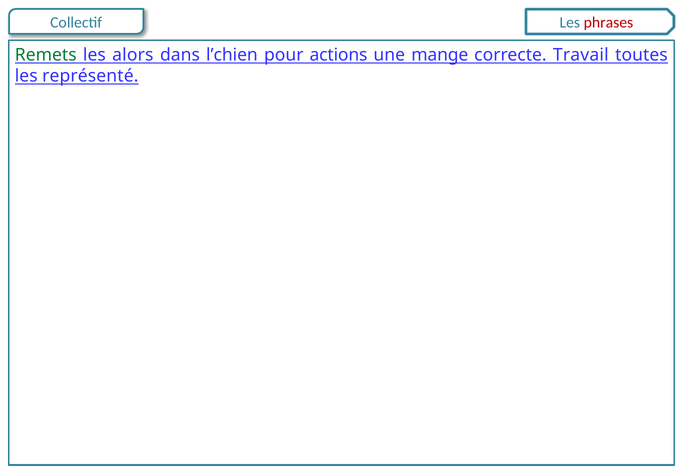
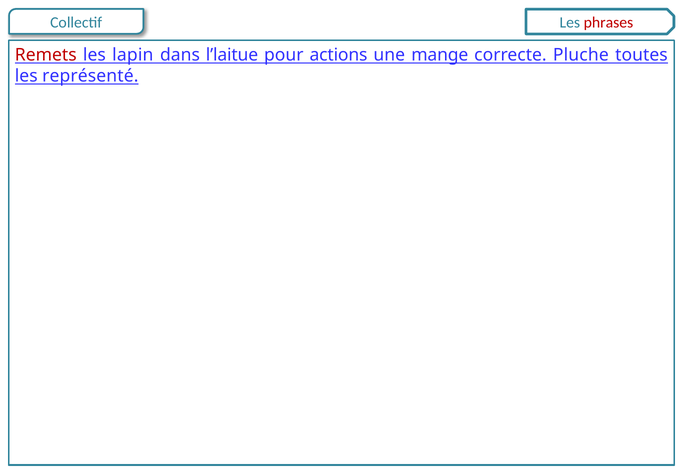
Remets colour: green -> red (46, 55)
alors: alors -> lapin (133, 55)
l’chien: l’chien -> l’laitue (232, 55)
Travail: Travail -> Pluche (581, 55)
